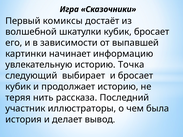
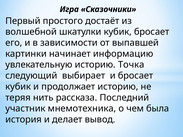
комиксы: комиксы -> простого (63, 21)
иллюстраторы: иллюстраторы -> мнемотехника (82, 109)
